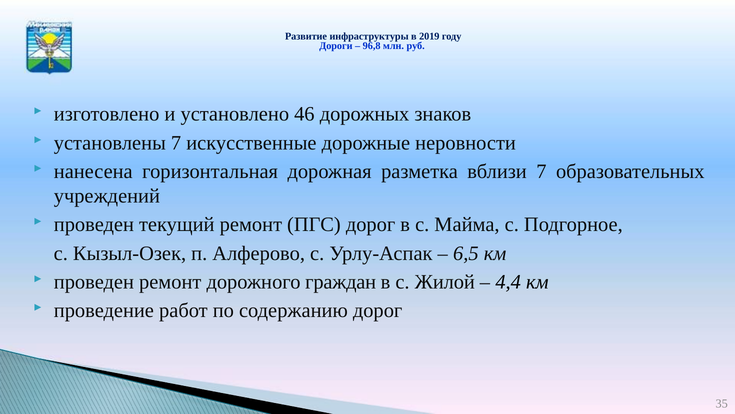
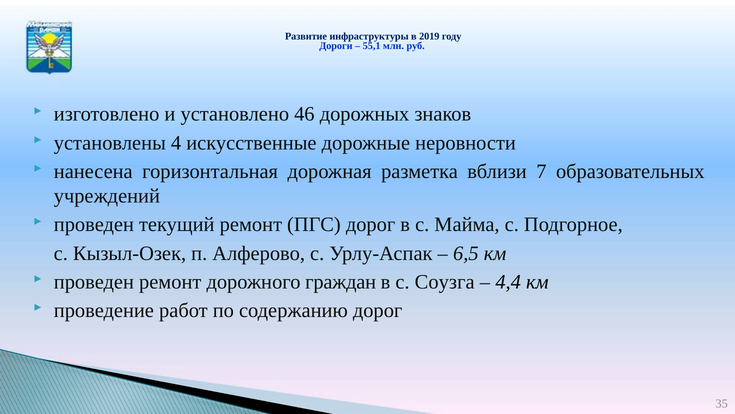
96,8: 96,8 -> 55,1 (372, 46)
установлены 7: 7 -> 4 (176, 143)
Жилой: Жилой -> Соузга (445, 282)
